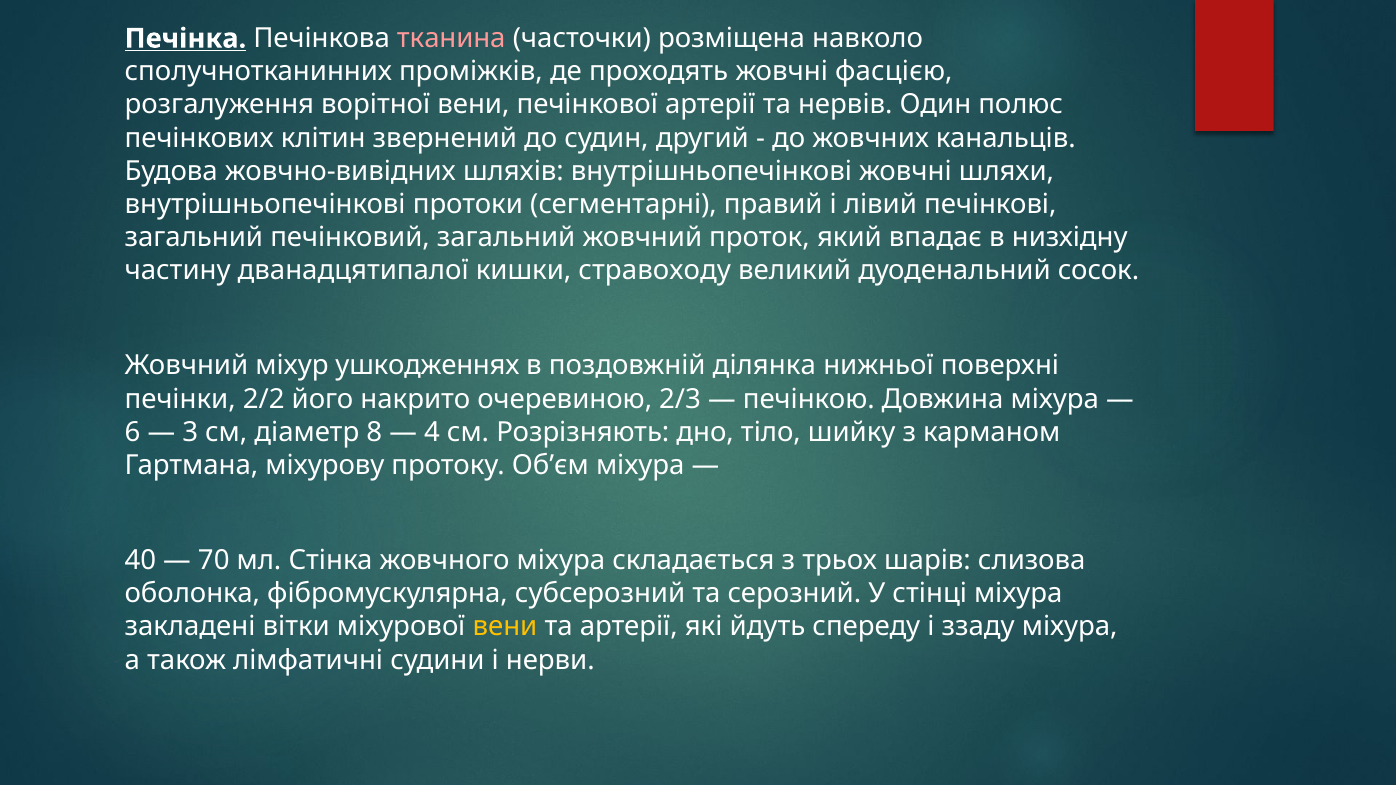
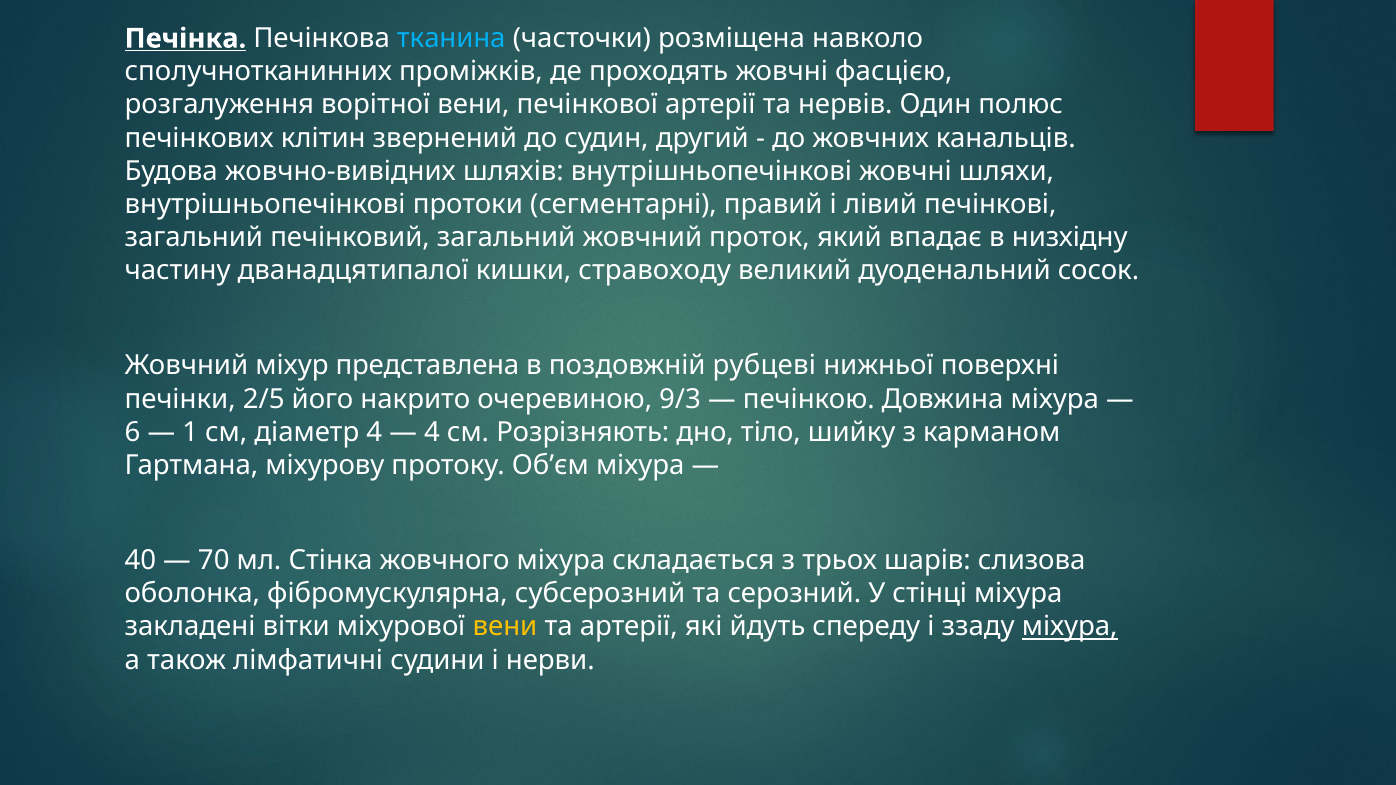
тканина colour: pink -> light blue (451, 39)
ушкодженнях: ушкодженнях -> представлена (427, 366)
ділянка: ділянка -> рубцеві (764, 366)
2/2: 2/2 -> 2/5 (264, 399)
2/3: 2/3 -> 9/3 (680, 399)
3: 3 -> 1 (190, 432)
діаметр 8: 8 -> 4 (374, 432)
міхура underline: none -> present (1070, 627)
